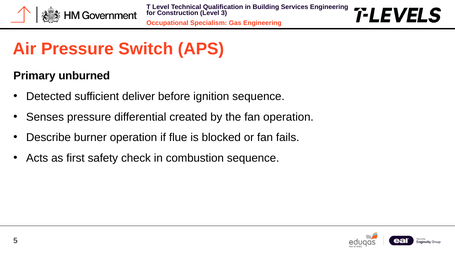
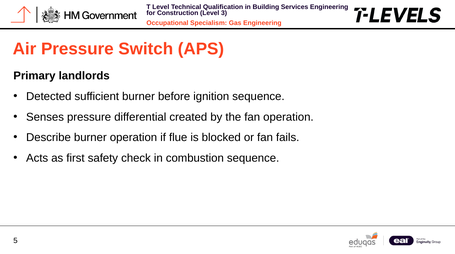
unburned: unburned -> landlords (84, 76)
sufficient deliver: deliver -> burner (139, 96)
